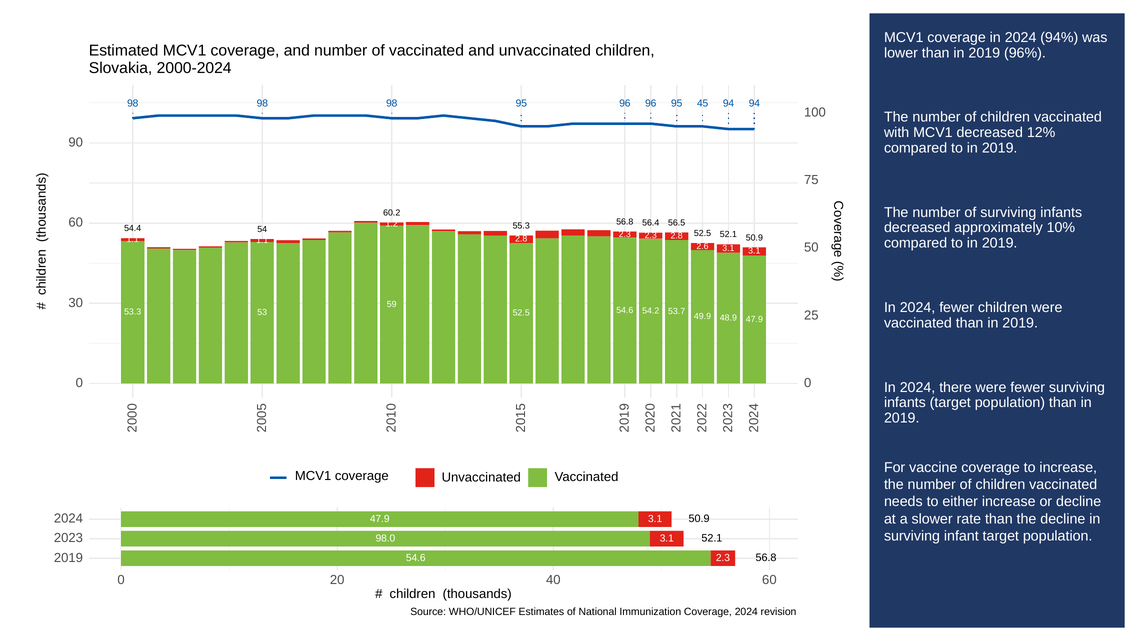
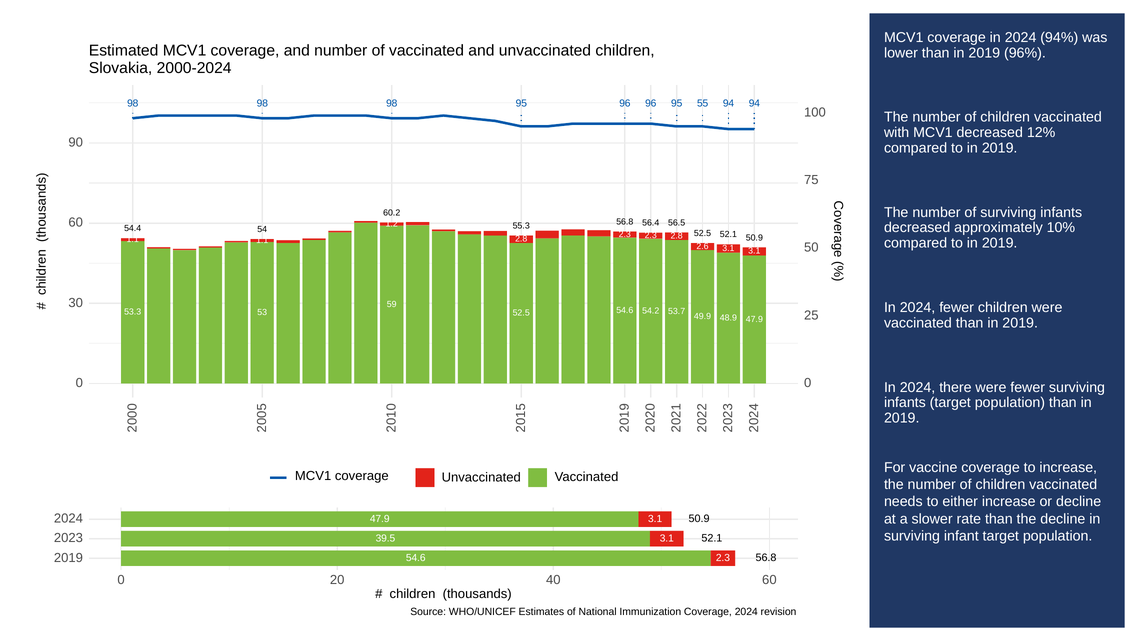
45: 45 -> 55 (703, 103)
98.0: 98.0 -> 39.5 (385, 538)
